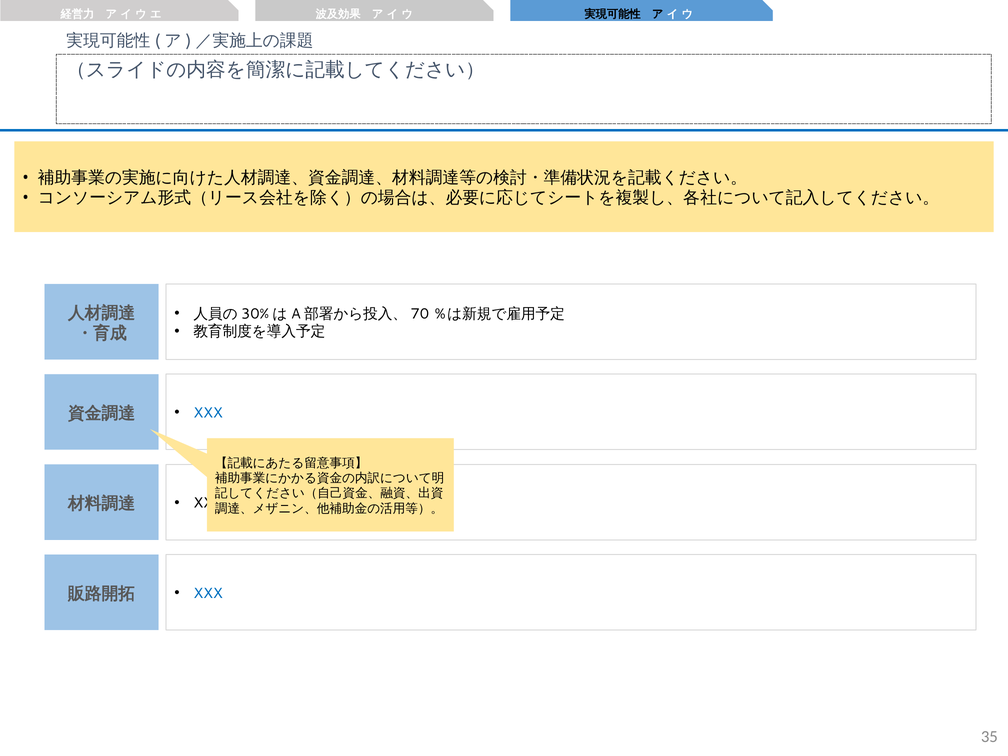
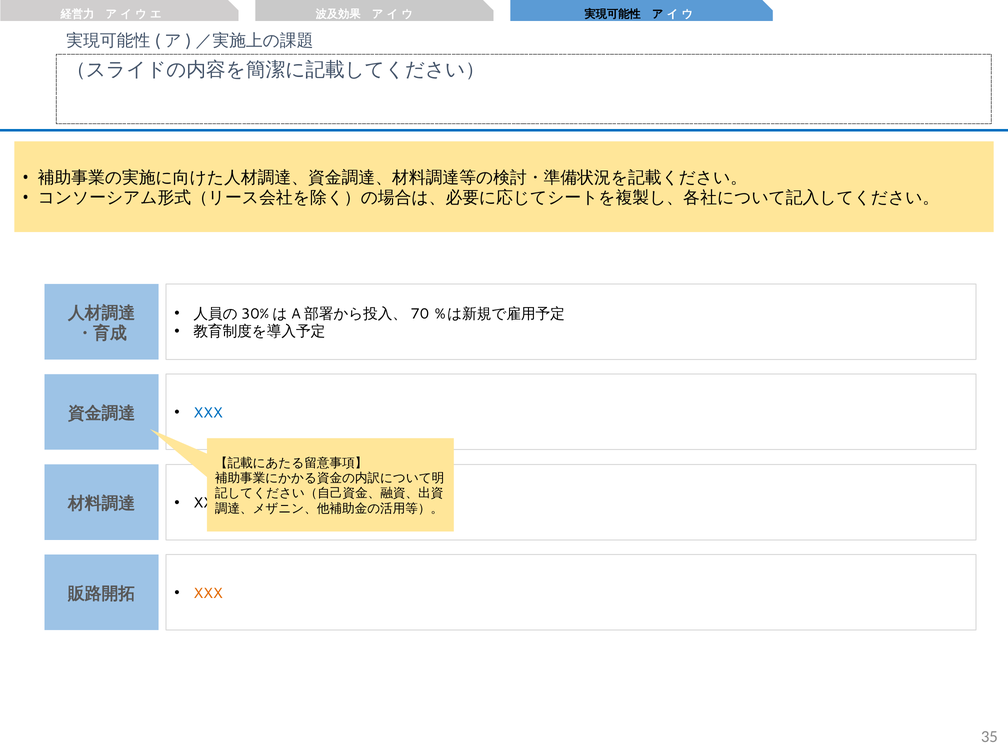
XXX colour: blue -> orange (208, 593)
